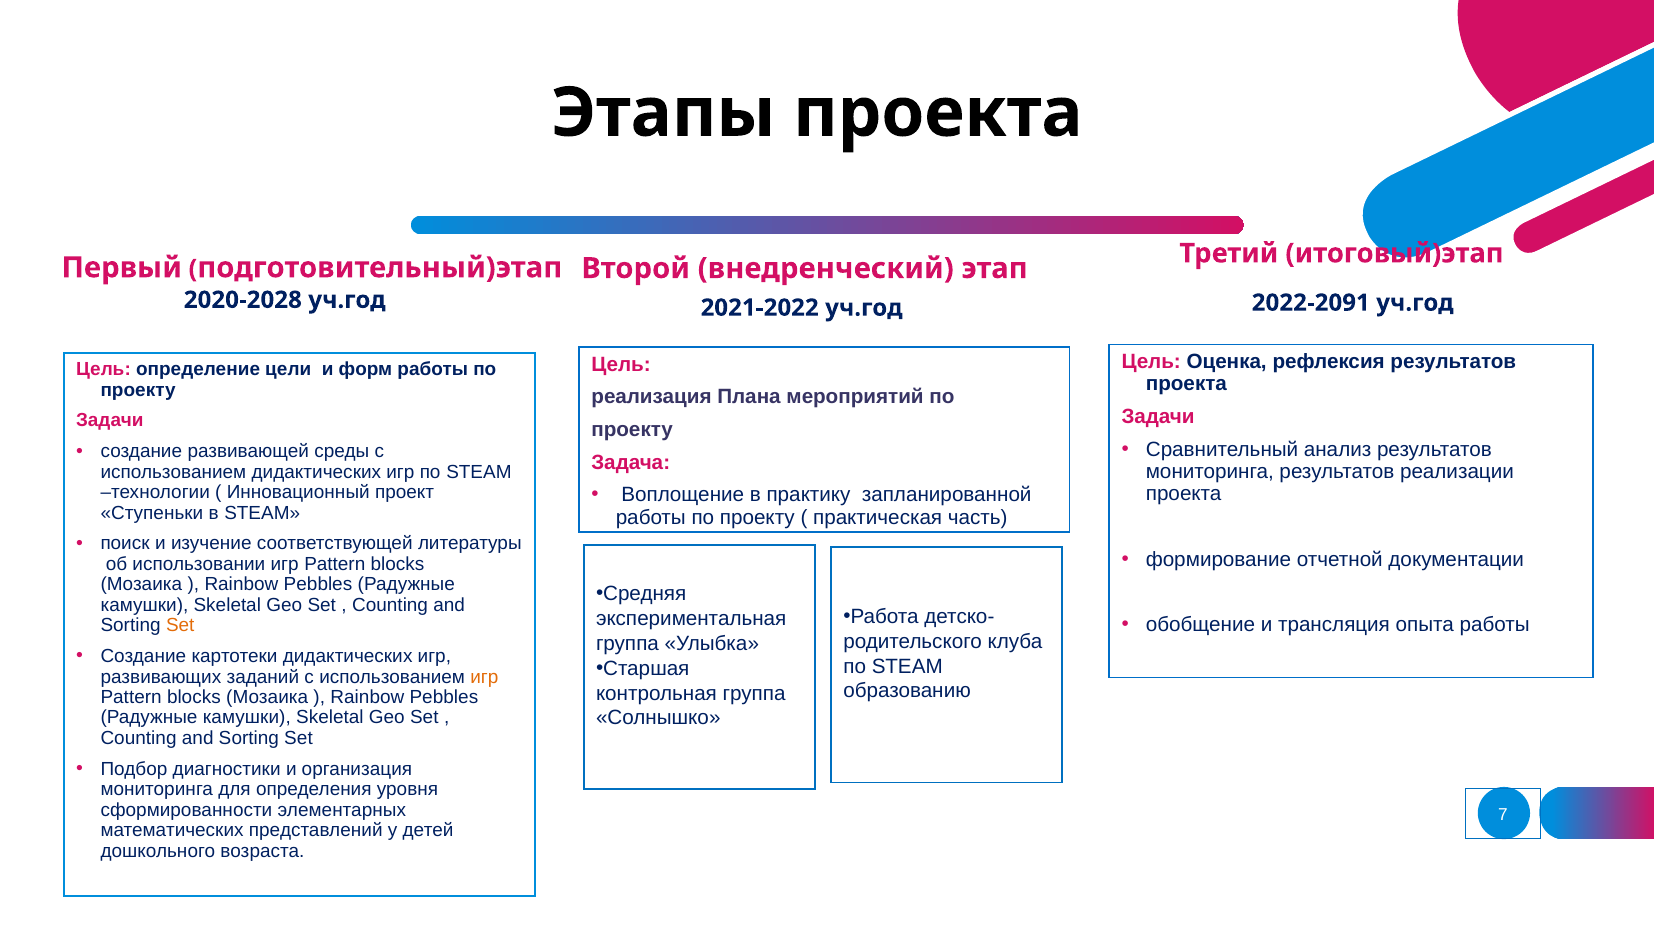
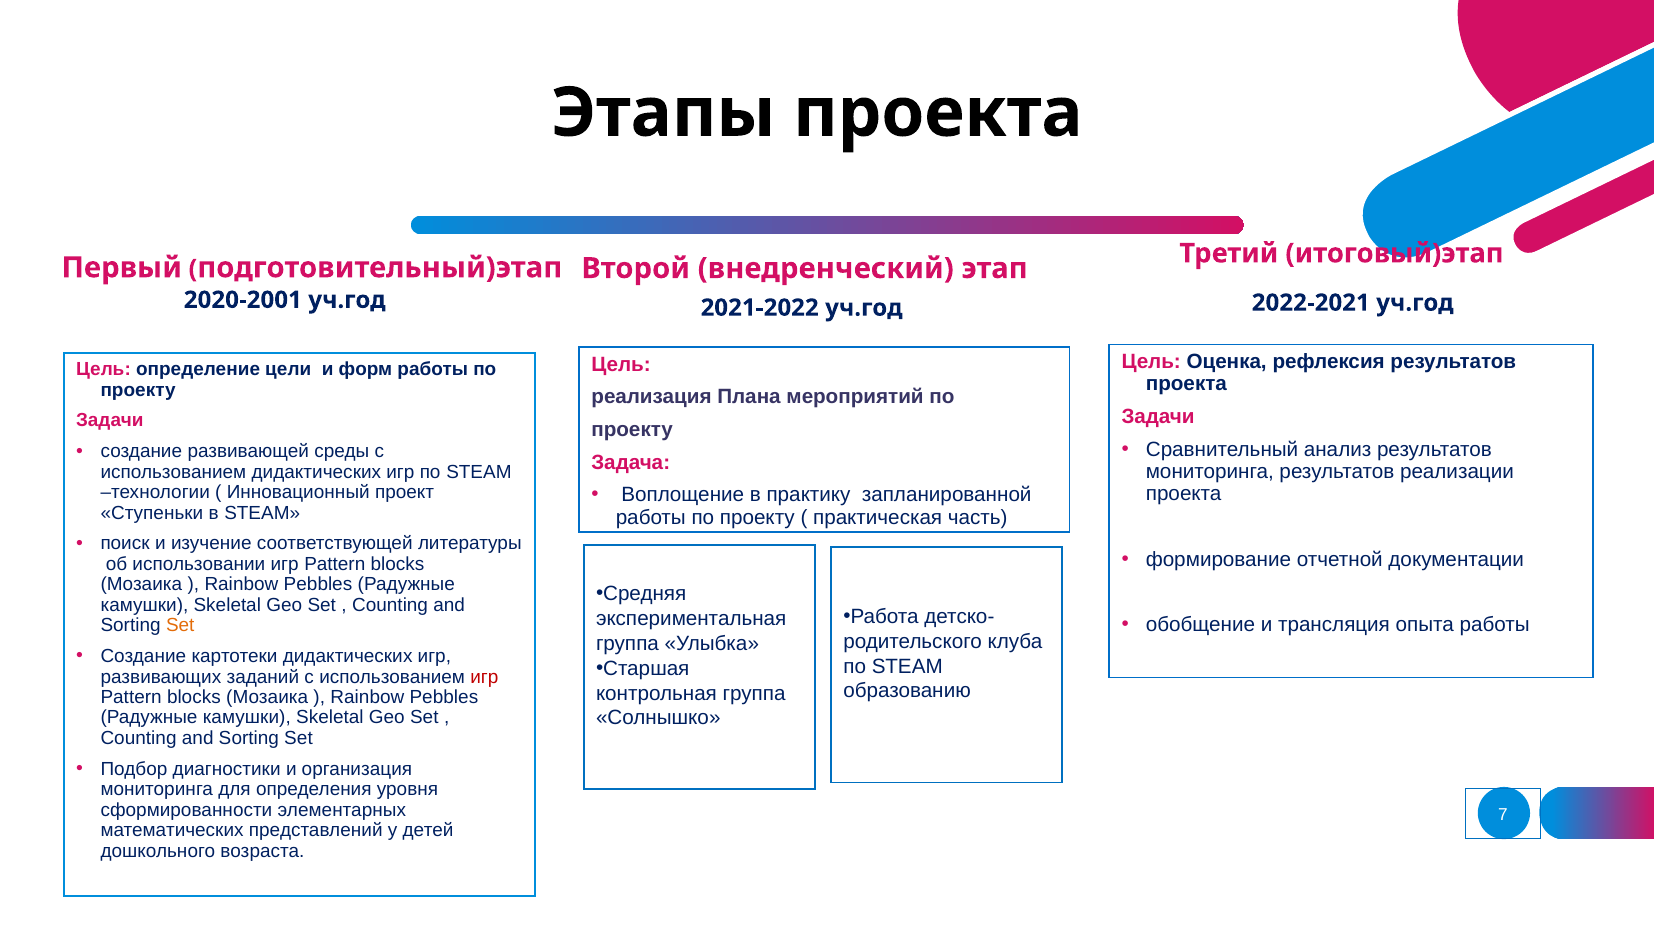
2020-2028: 2020-2028 -> 2020-2001 (243, 300)
2022-2091: 2022-2091 -> 2022-2021 (1311, 303)
игр colour: orange -> red (484, 677)
